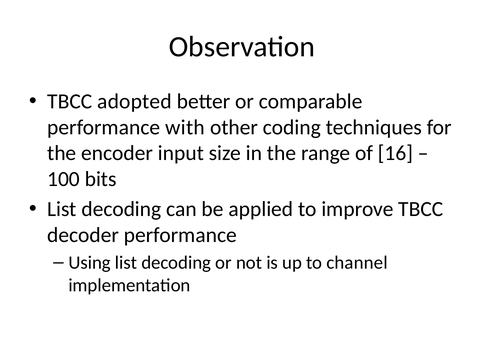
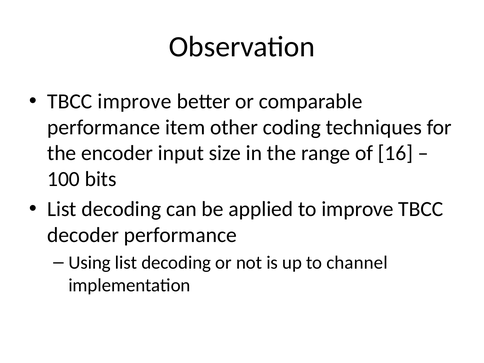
TBCC adopted: adopted -> improve (134, 102)
with: with -> item (185, 127)
